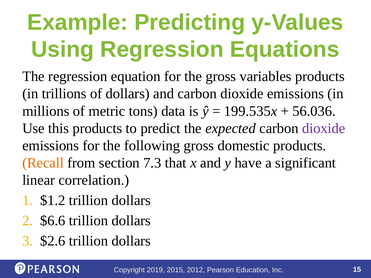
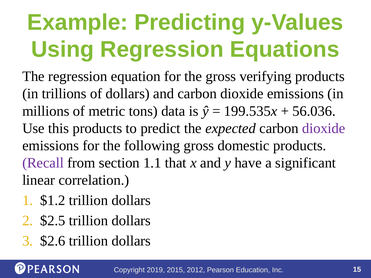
variables: variables -> verifying (266, 76)
Recall colour: orange -> purple (43, 163)
7.3: 7.3 -> 1.1 (152, 163)
$6.6: $6.6 -> $2.5 (53, 221)
